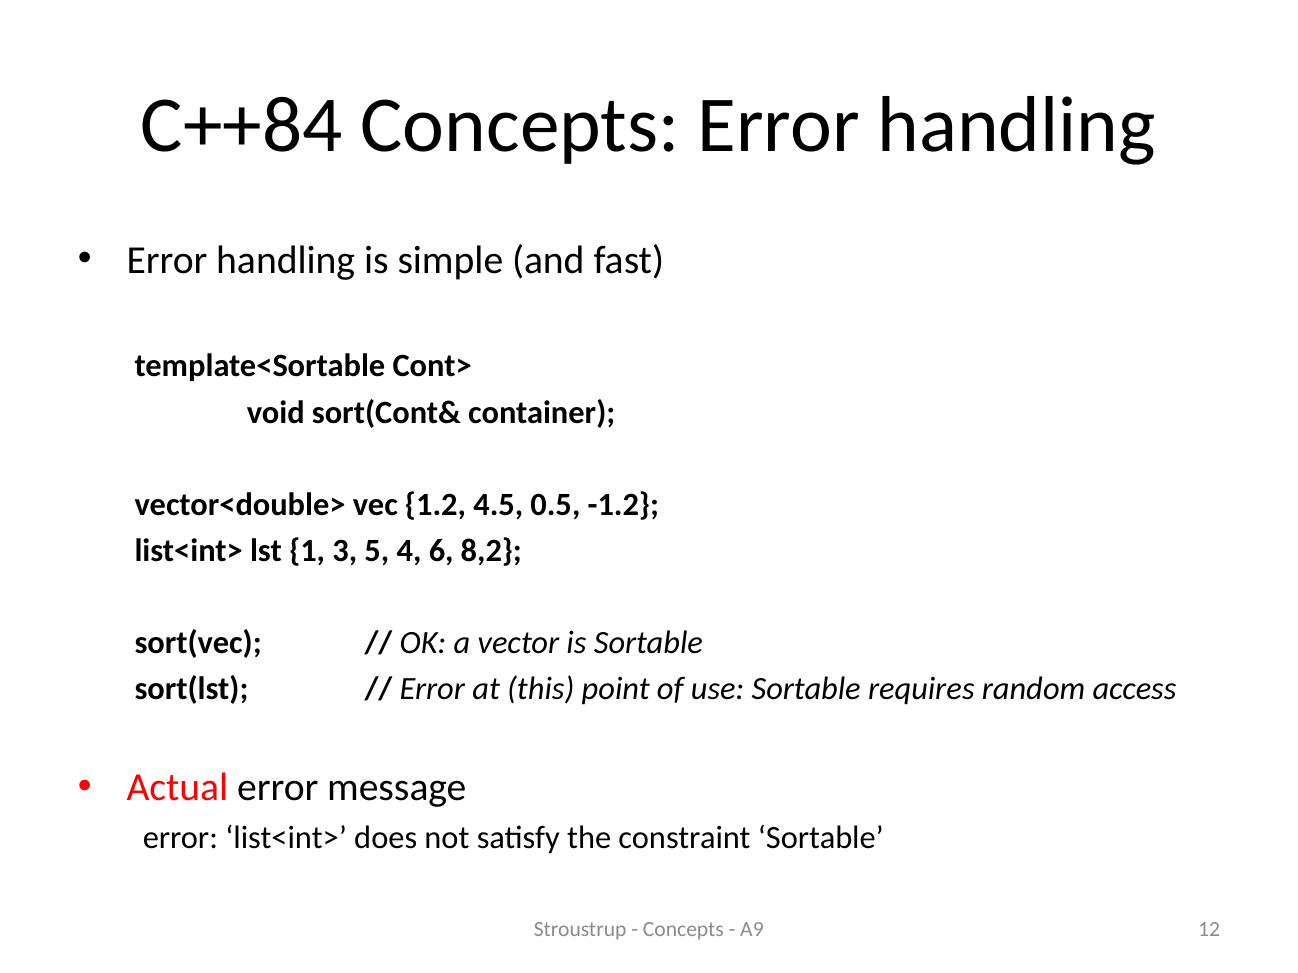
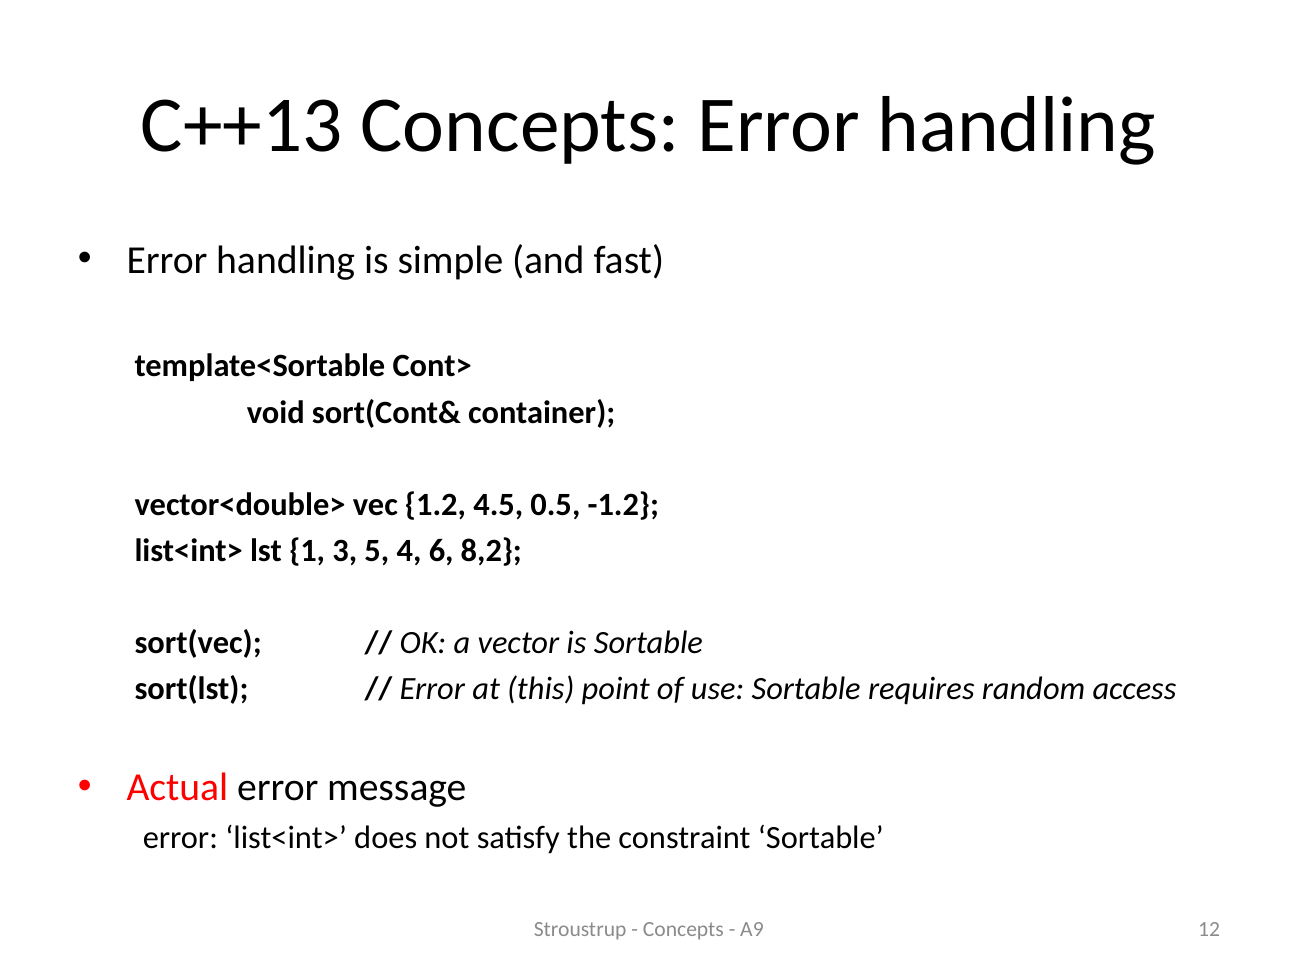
C++84: C++84 -> C++13 (242, 126)
